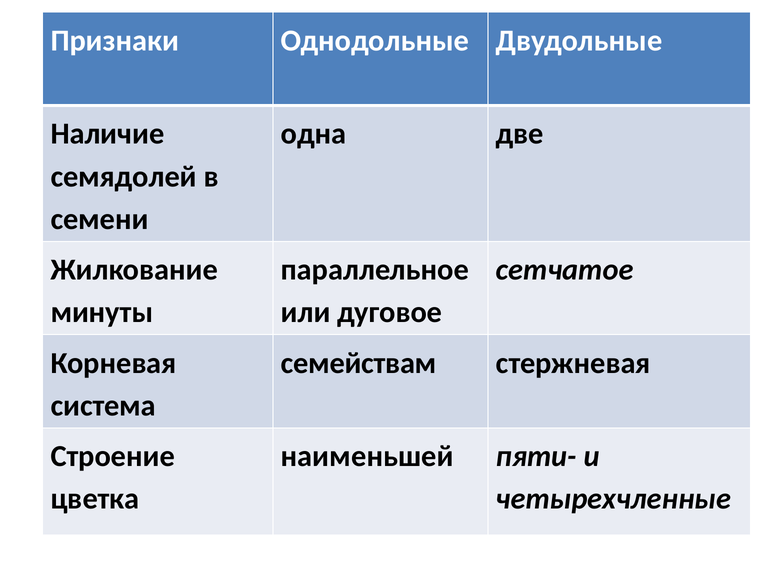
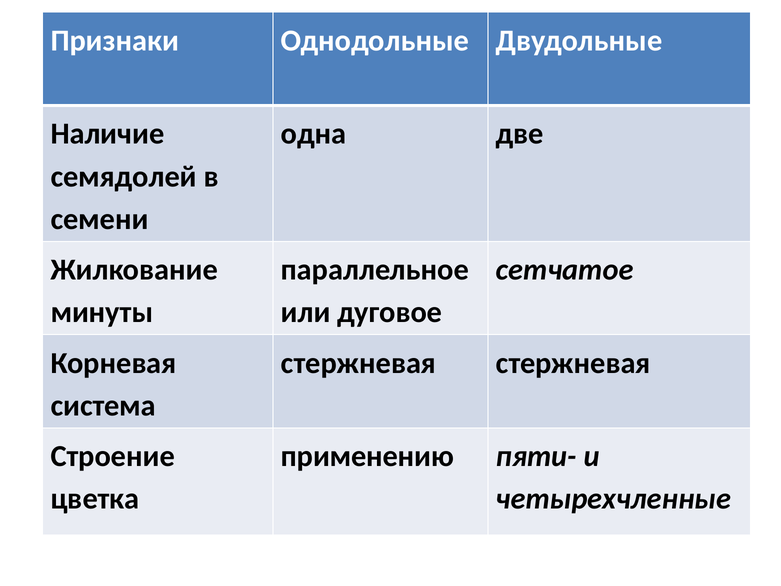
семействам: семействам -> стержневая (358, 363)
наименьшей: наименьшей -> применению (367, 456)
